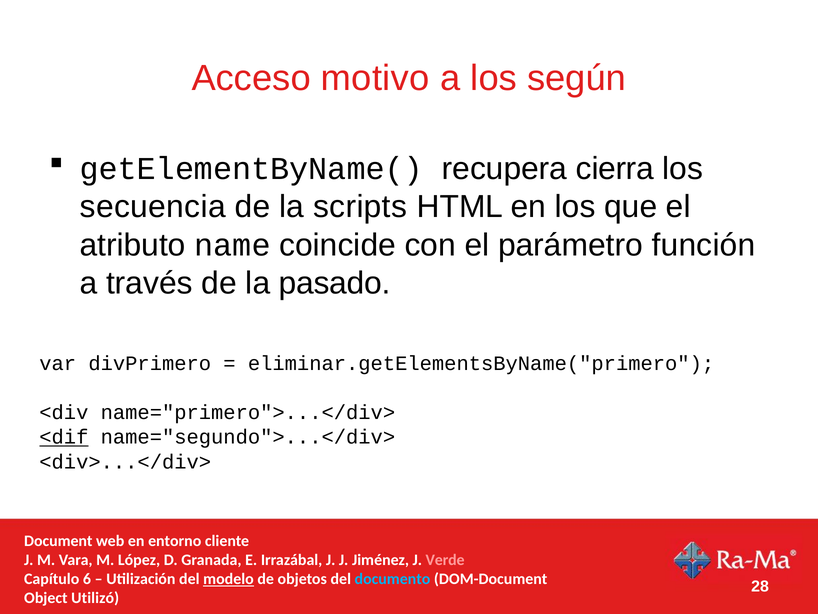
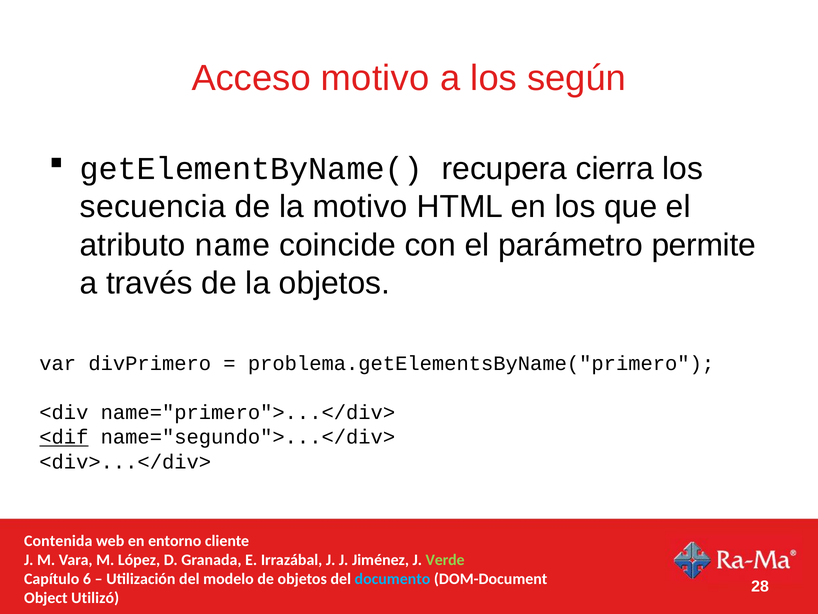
la scripts: scripts -> motivo (360, 207)
función: función -> permite (704, 245)
la pasado: pasado -> objetos (335, 283)
eliminar.getElementsByName("primero: eliminar.getElementsByName("primero -> problema.getElementsByName("primero (481, 363)
Document: Document -> Contenida (58, 540)
Verde colour: pink -> light green (445, 560)
modelo underline: present -> none (228, 579)
